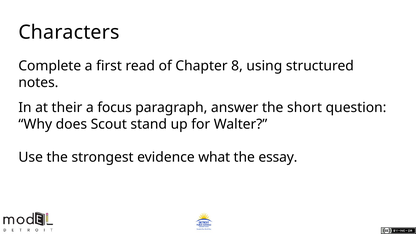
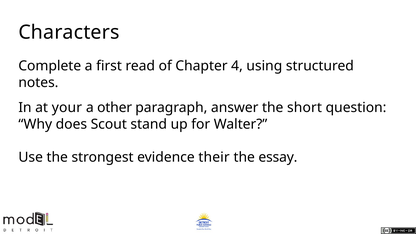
8: 8 -> 4 (237, 66)
their: their -> your (67, 107)
focus: focus -> other (115, 107)
what: what -> their (214, 157)
